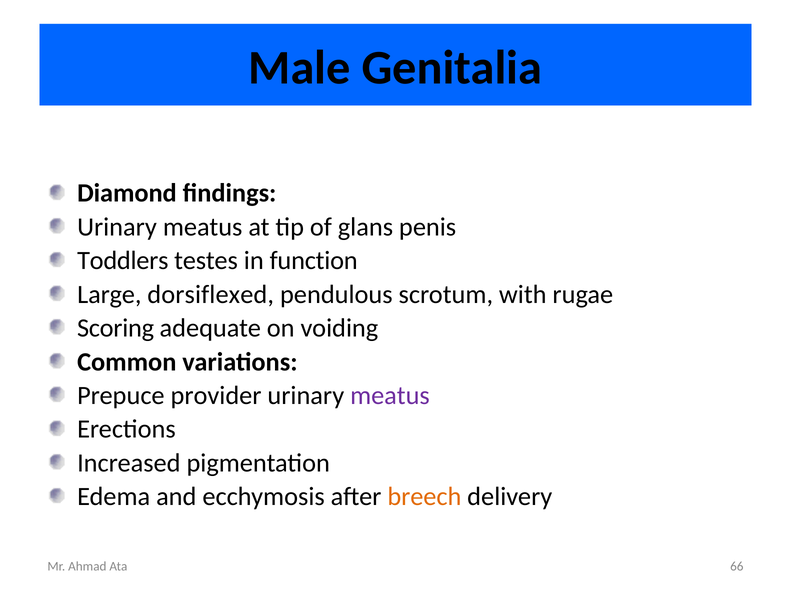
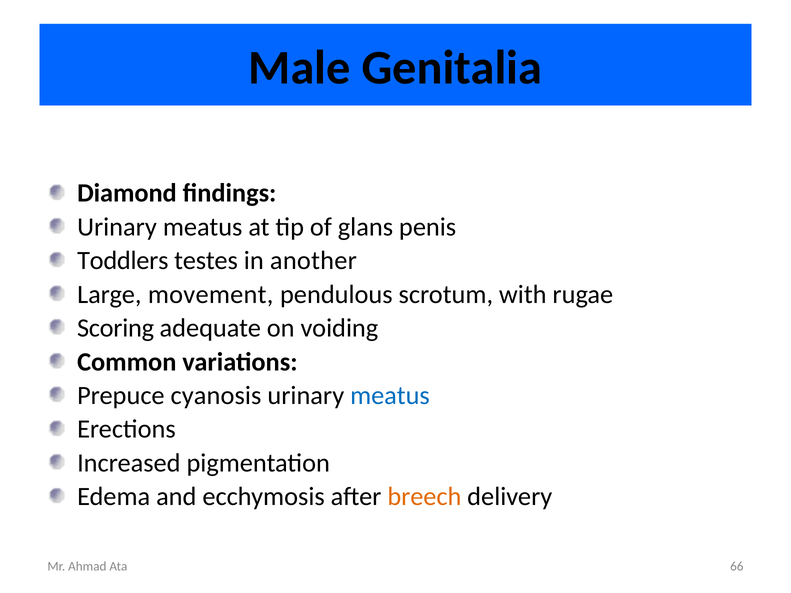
function: function -> another (313, 261)
dorsiflexed: dorsiflexed -> movement (211, 295)
provider: provider -> cyanosis (216, 396)
meatus colour: purple -> blue (390, 396)
